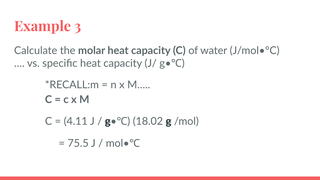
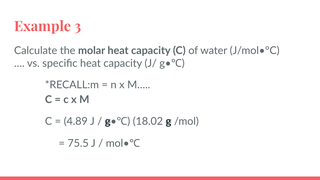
4.11: 4.11 -> 4.89 (76, 121)
